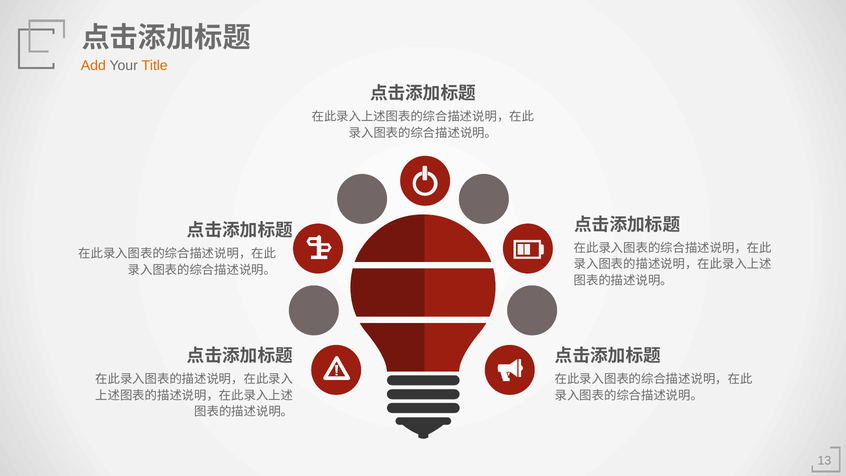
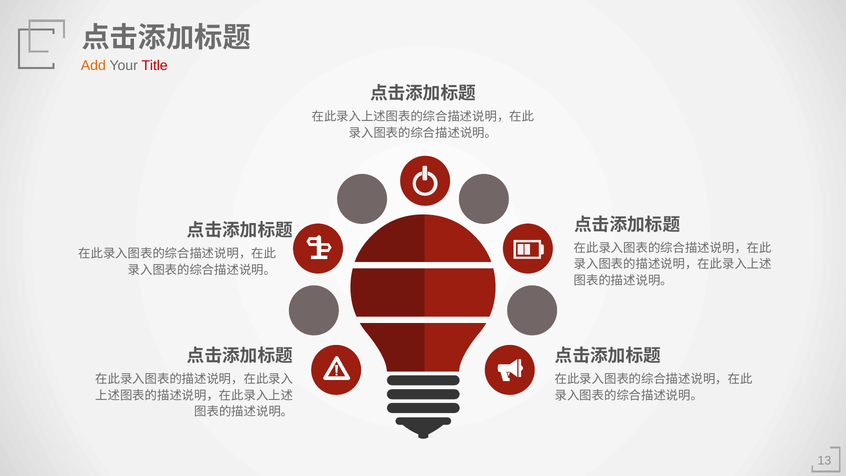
Title colour: orange -> red (155, 65)
